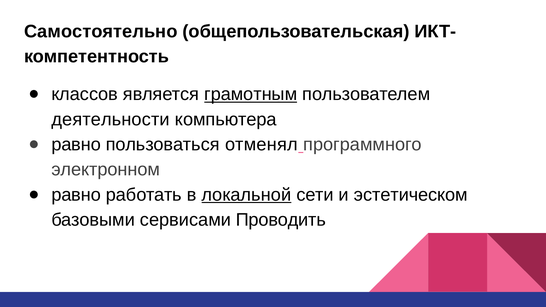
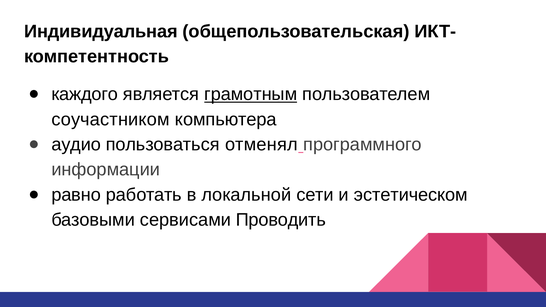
Самостоятельно: Самостоятельно -> Индивидуальная (101, 31)
классов: классов -> каждого (85, 94)
деятельности: деятельности -> соучастником (111, 119)
равно: равно -> аудио (76, 145)
электронном: электронном -> информации (106, 170)
локальной underline: present -> none (246, 195)
